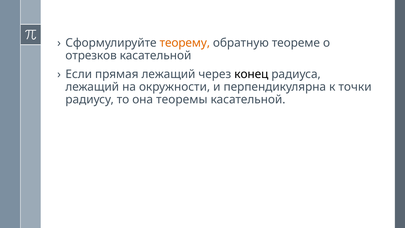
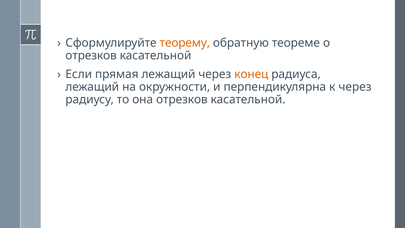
конец colour: black -> orange (251, 74)
к точки: точки -> через (355, 87)
она теоремы: теоремы -> отрезков (182, 100)
